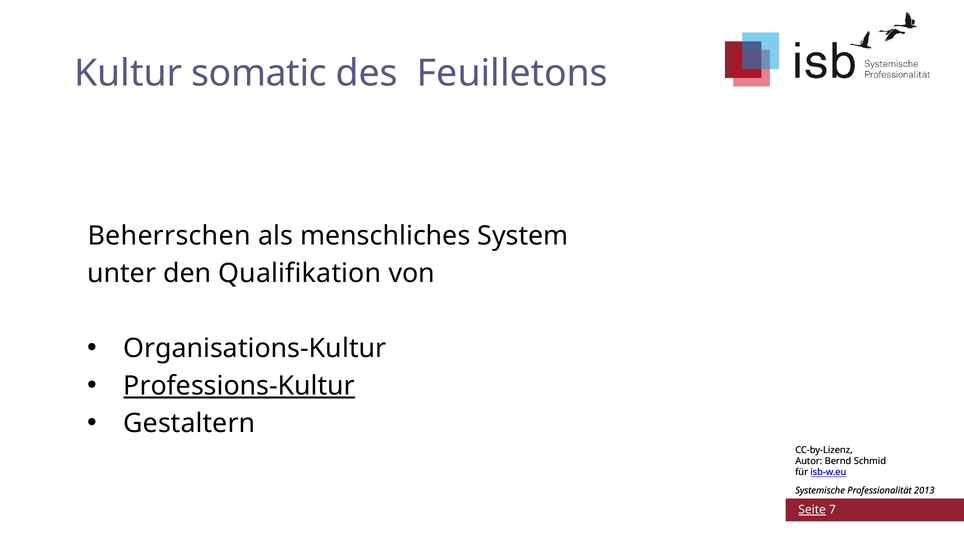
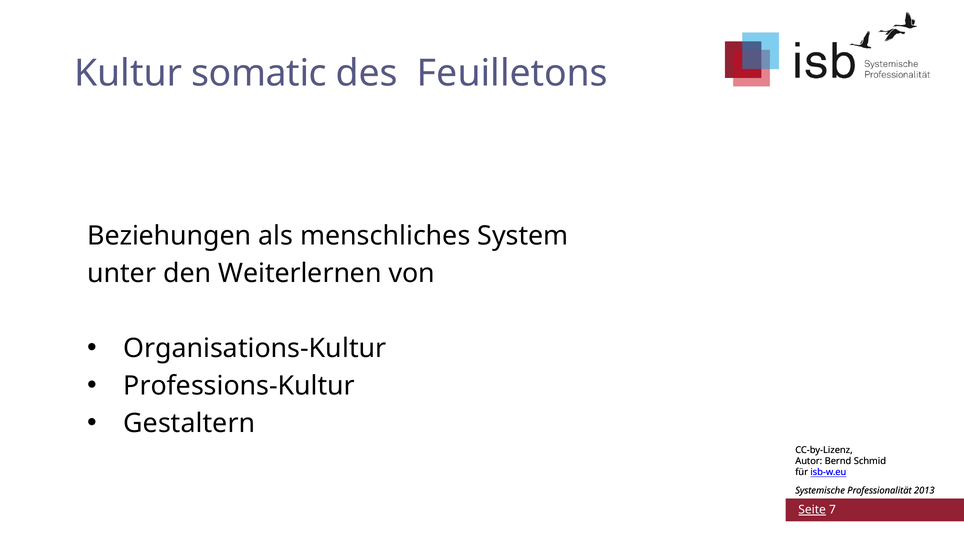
Beherrschen: Beherrschen -> Beziehungen (169, 236)
Qualifikation: Qualifikation -> Weiterlernen (300, 274)
Professions-Kultur underline: present -> none (239, 386)
